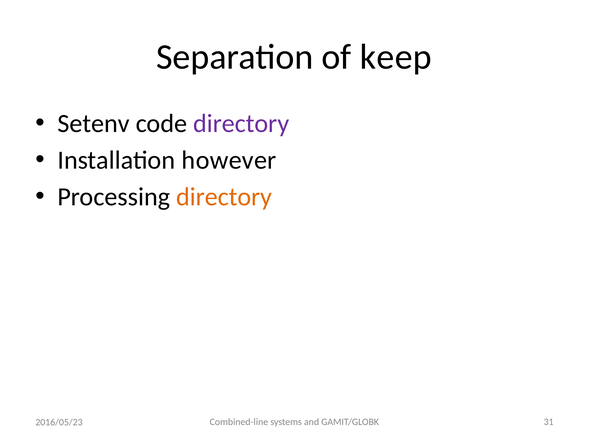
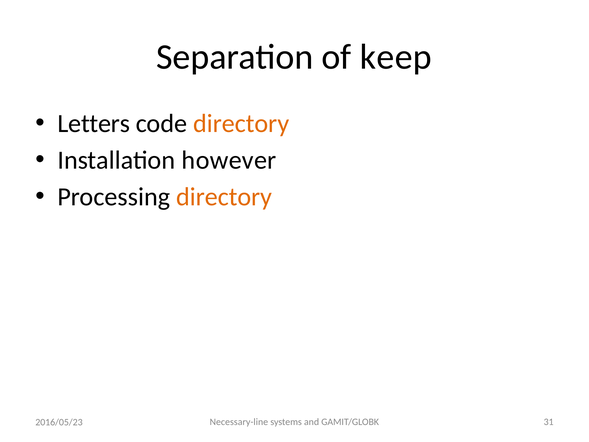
Setenv: Setenv -> Letters (94, 124)
directory colour: purple -> orange (241, 124)
Combined-line: Combined-line -> Necessary-line (239, 422)
